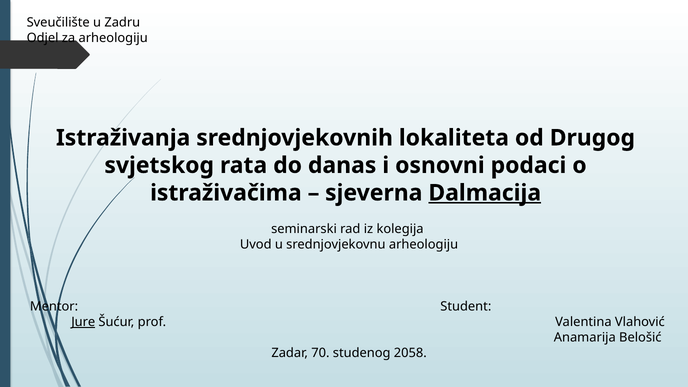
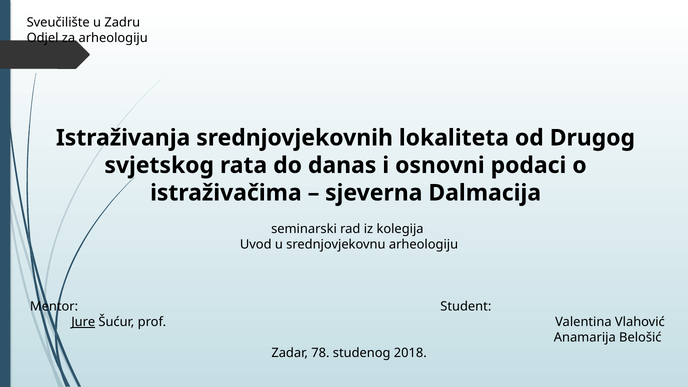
Dalmacija underline: present -> none (485, 193)
70: 70 -> 78 (320, 353)
2058: 2058 -> 2018 (410, 353)
